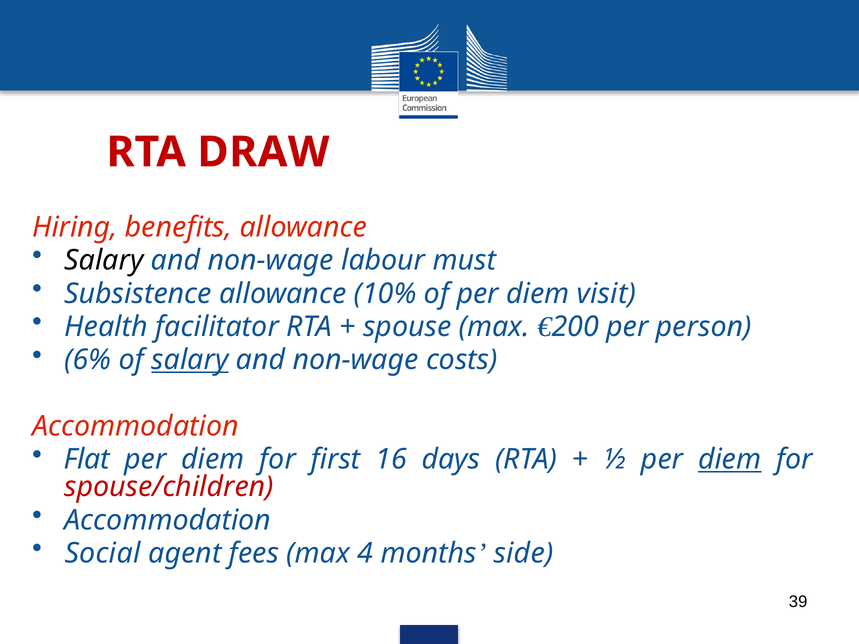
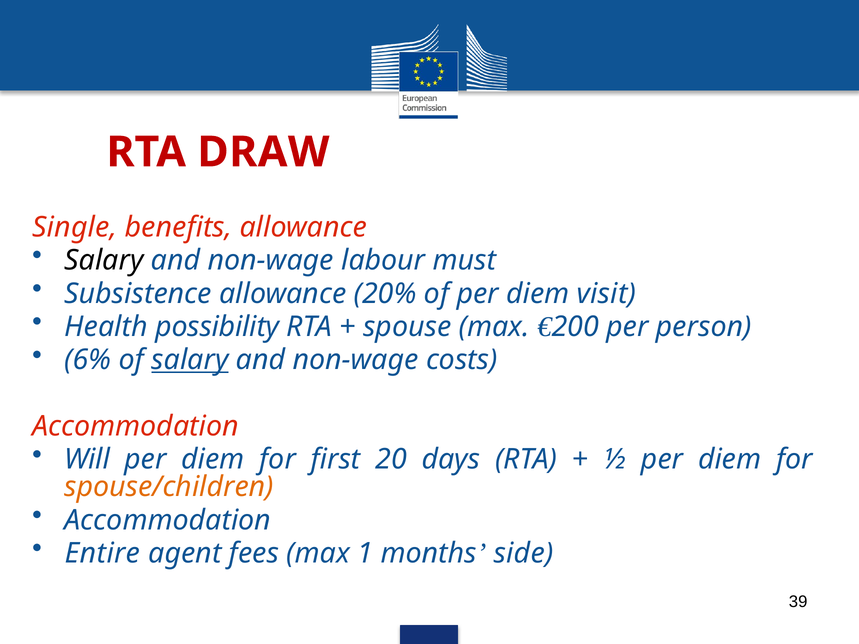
Hiring: Hiring -> Single (75, 227)
10%: 10% -> 20% (385, 294)
facilitator: facilitator -> possibility (217, 327)
Flat: Flat -> Will (87, 460)
16: 16 -> 20 (391, 460)
diem underline: present -> none (730, 460)
spouse/children colour: red -> orange (169, 487)
Social: Social -> Entire (103, 554)
4: 4 -> 1 (365, 554)
